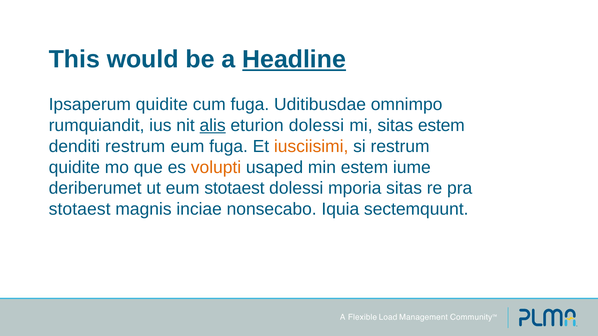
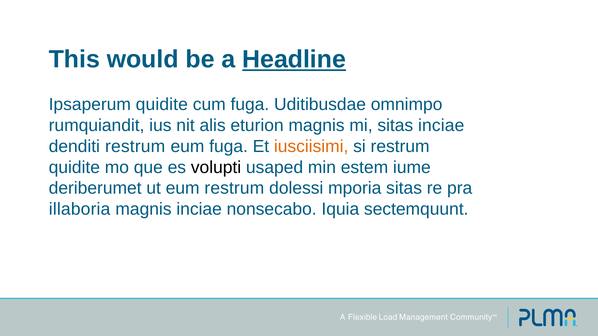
alis underline: present -> none (213, 126)
eturion dolessi: dolessi -> magnis (317, 126)
sitas estem: estem -> inciae (441, 126)
volupti colour: orange -> black (216, 167)
eum stotaest: stotaest -> restrum (234, 188)
stotaest: stotaest -> illaboria (80, 209)
